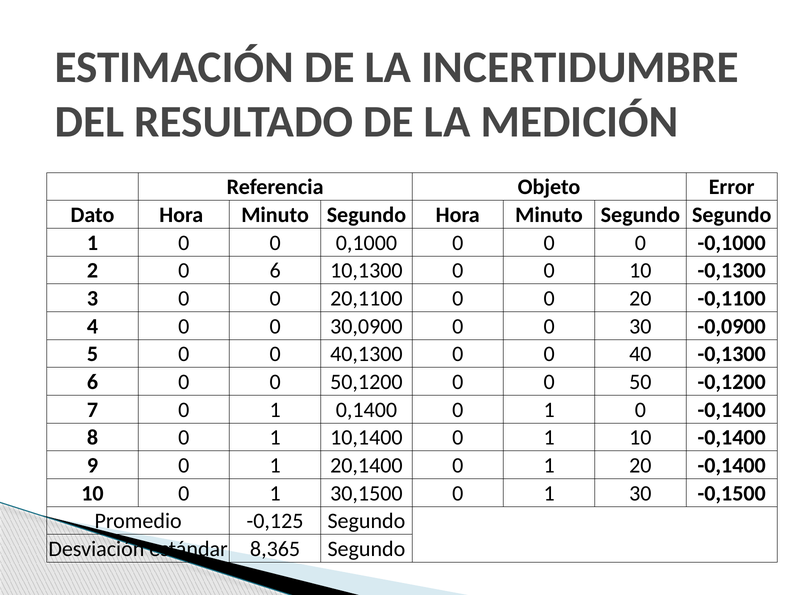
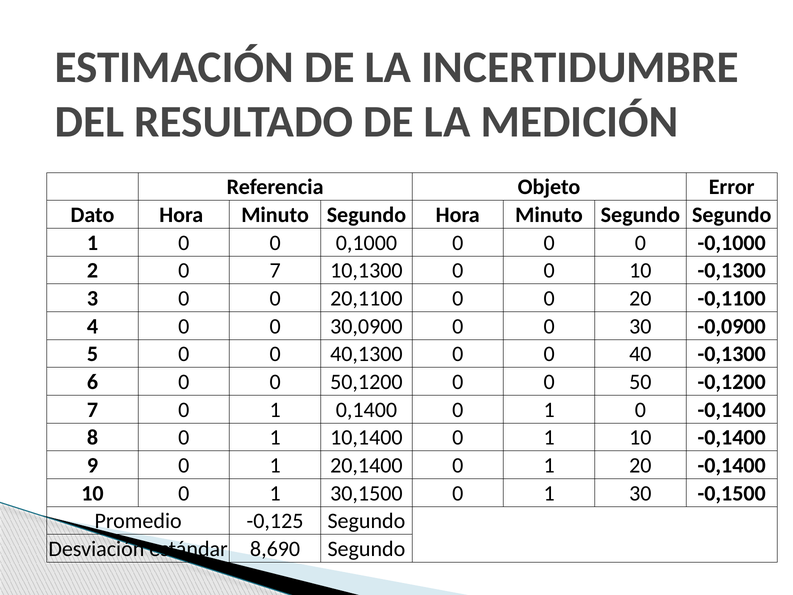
0 6: 6 -> 7 (275, 270)
8,365: 8,365 -> 8,690 (275, 549)
